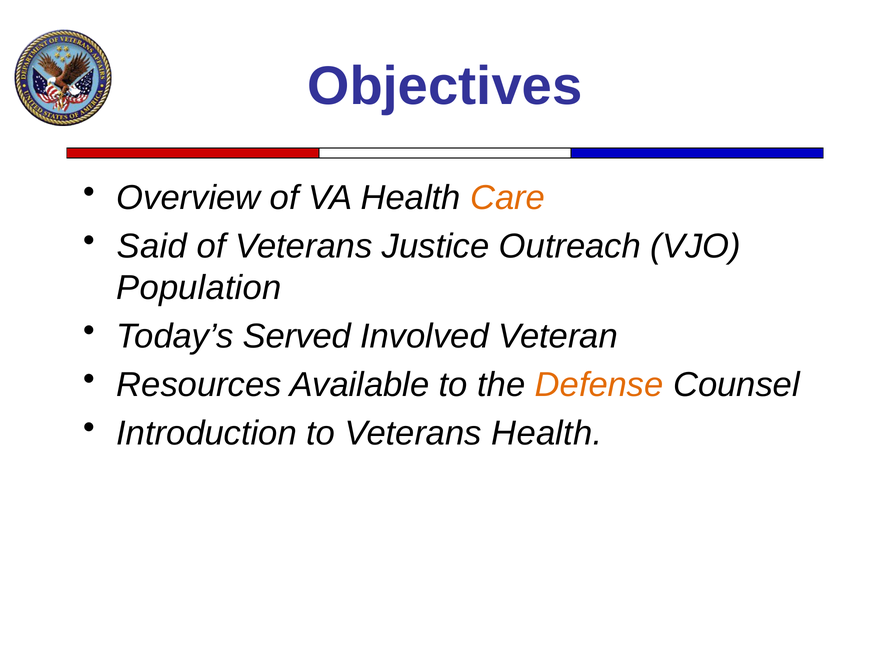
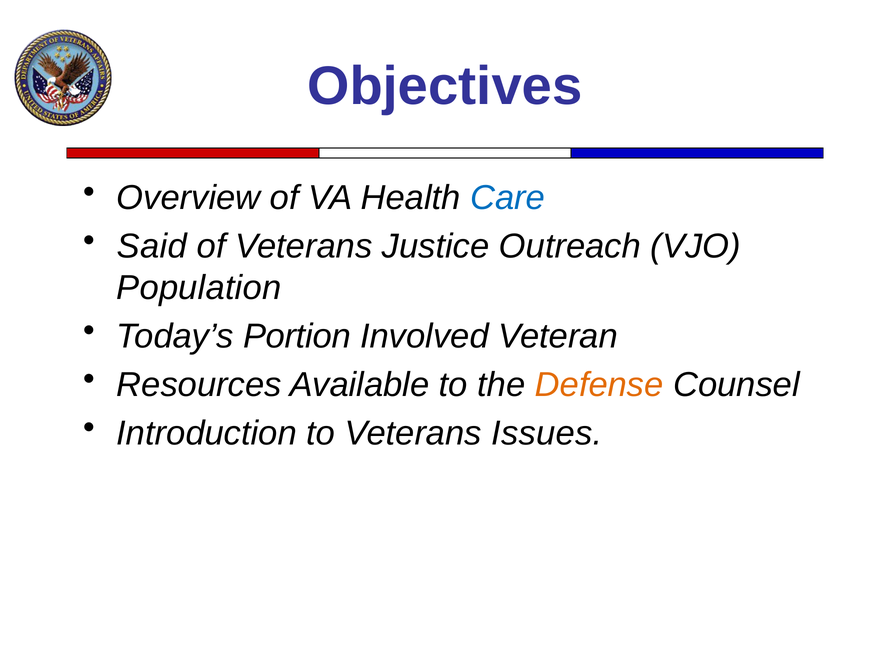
Care colour: orange -> blue (508, 198)
Served: Served -> Portion (297, 337)
Veterans Health: Health -> Issues (547, 434)
